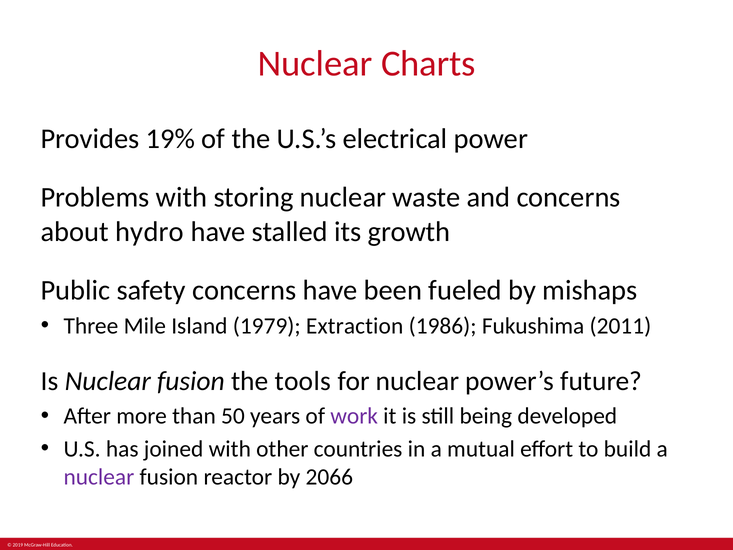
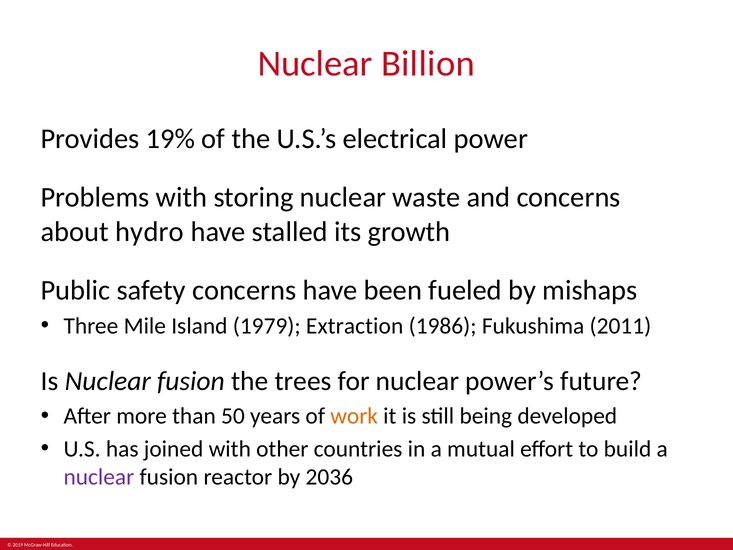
Charts: Charts -> Billion (428, 64)
tools: tools -> trees (303, 381)
work colour: purple -> orange (354, 416)
2066: 2066 -> 2036 (329, 477)
